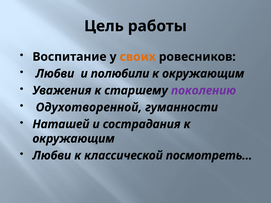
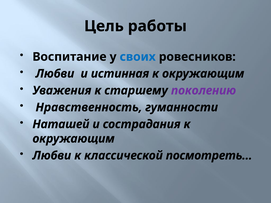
своих colour: orange -> blue (138, 57)
полюбили: полюбили -> истинная (120, 74)
Одухотворенной: Одухотворенной -> Нравственность (89, 107)
